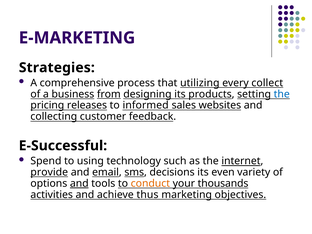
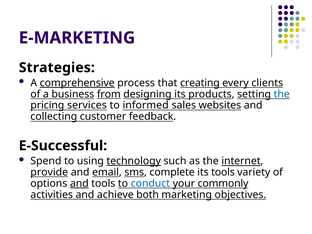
comprehensive underline: none -> present (77, 83)
utilizing: utilizing -> creating (200, 83)
collect: collect -> clients (267, 83)
releases: releases -> services (87, 105)
technology underline: none -> present (134, 161)
decisions: decisions -> complete (172, 172)
its even: even -> tools (223, 172)
conduct colour: orange -> blue (150, 183)
thousands: thousands -> commonly (223, 183)
thus: thus -> both (148, 195)
